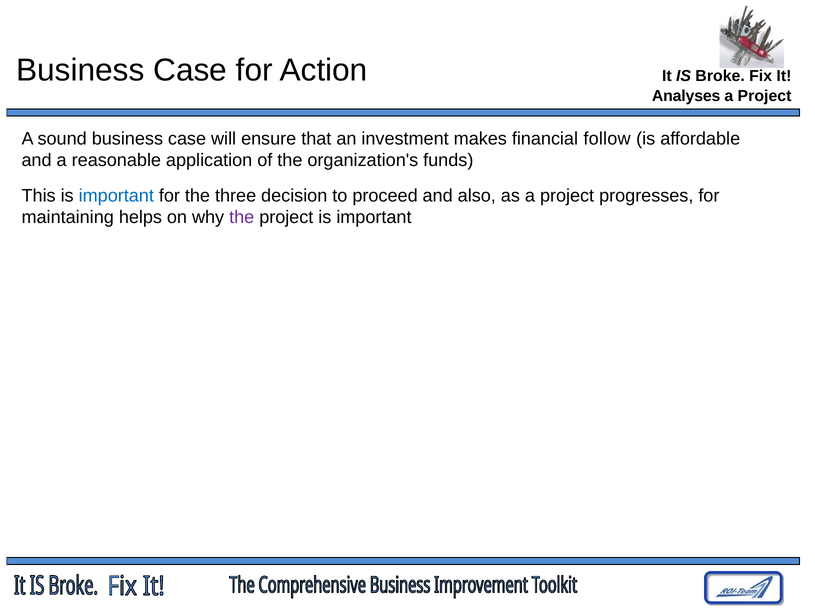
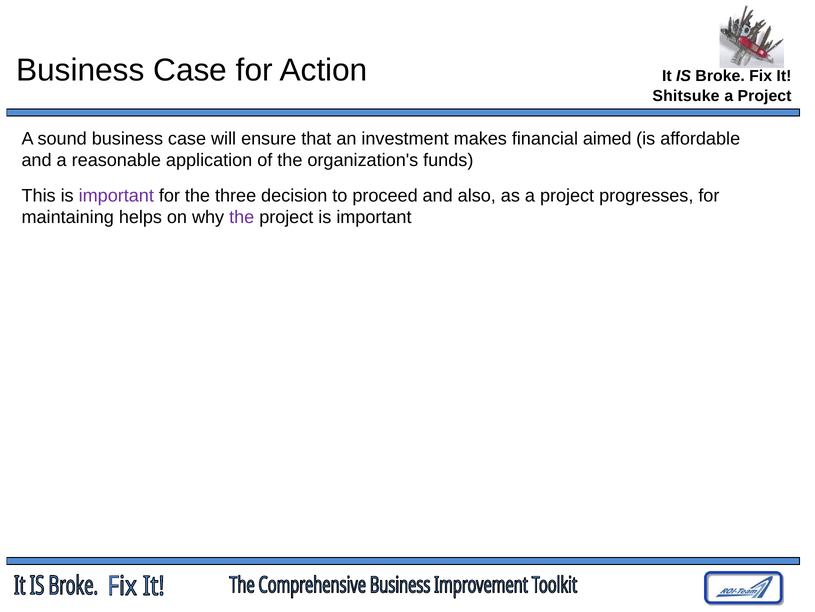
Analyses: Analyses -> Shitsuke (686, 96)
follow: follow -> aimed (607, 138)
important colour: blue -> purple (116, 195)
